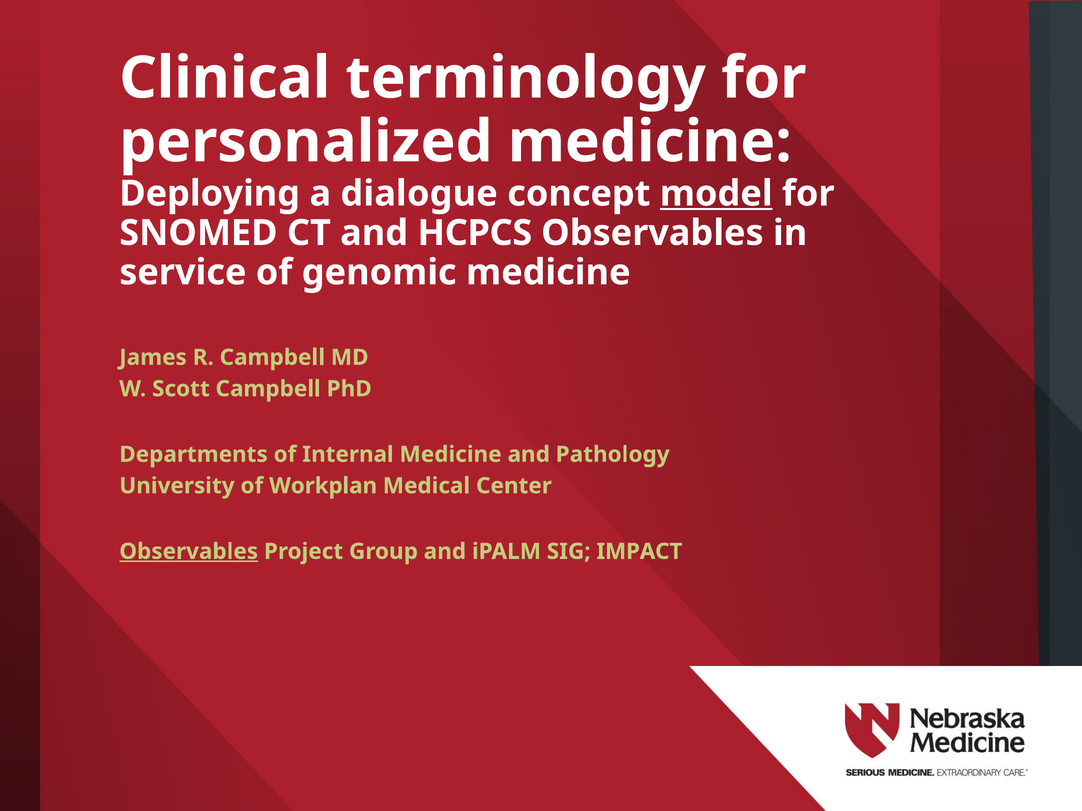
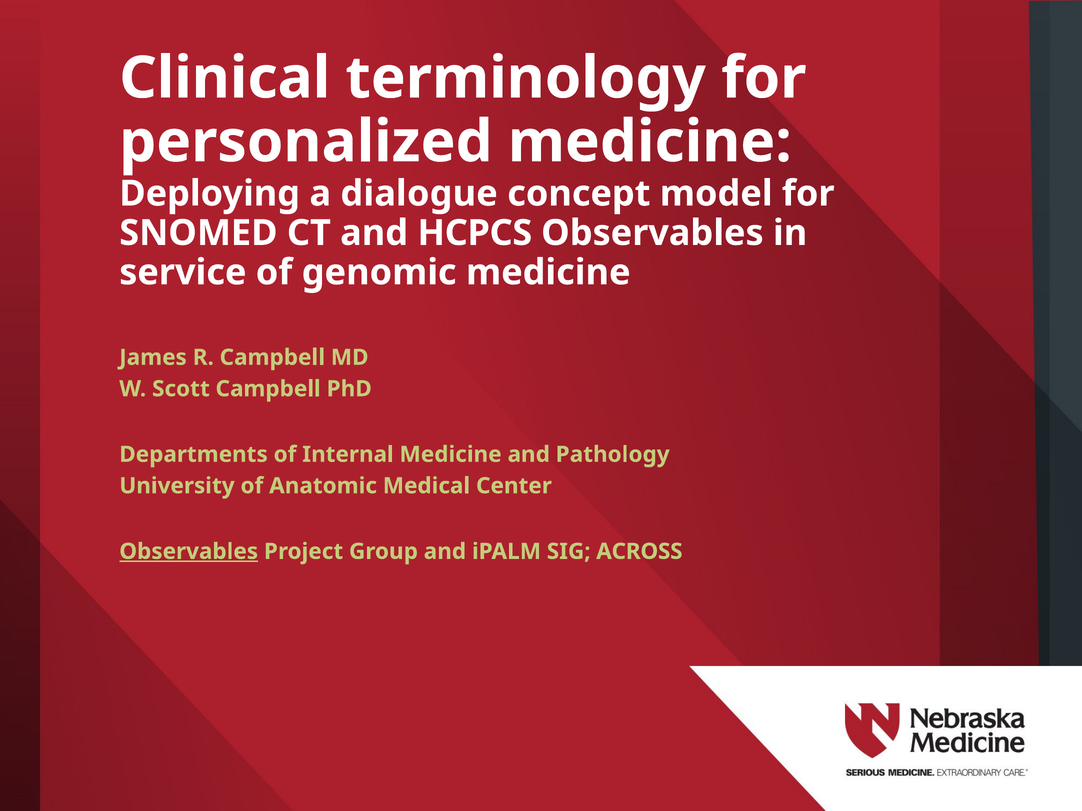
model underline: present -> none (716, 194)
Workplan: Workplan -> Anatomic (323, 486)
IMPACT: IMPACT -> ACROSS (639, 552)
